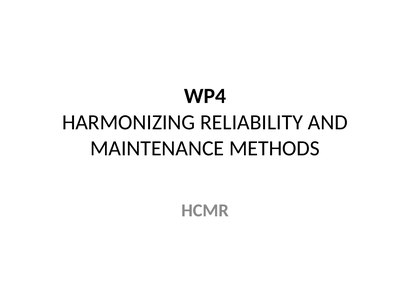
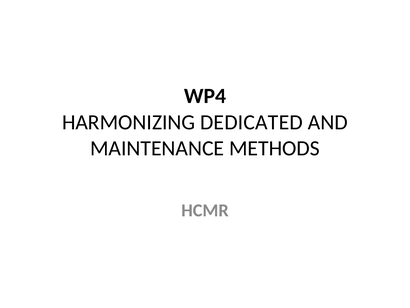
RELIABILITY: RELIABILITY -> DEDICATED (251, 122)
